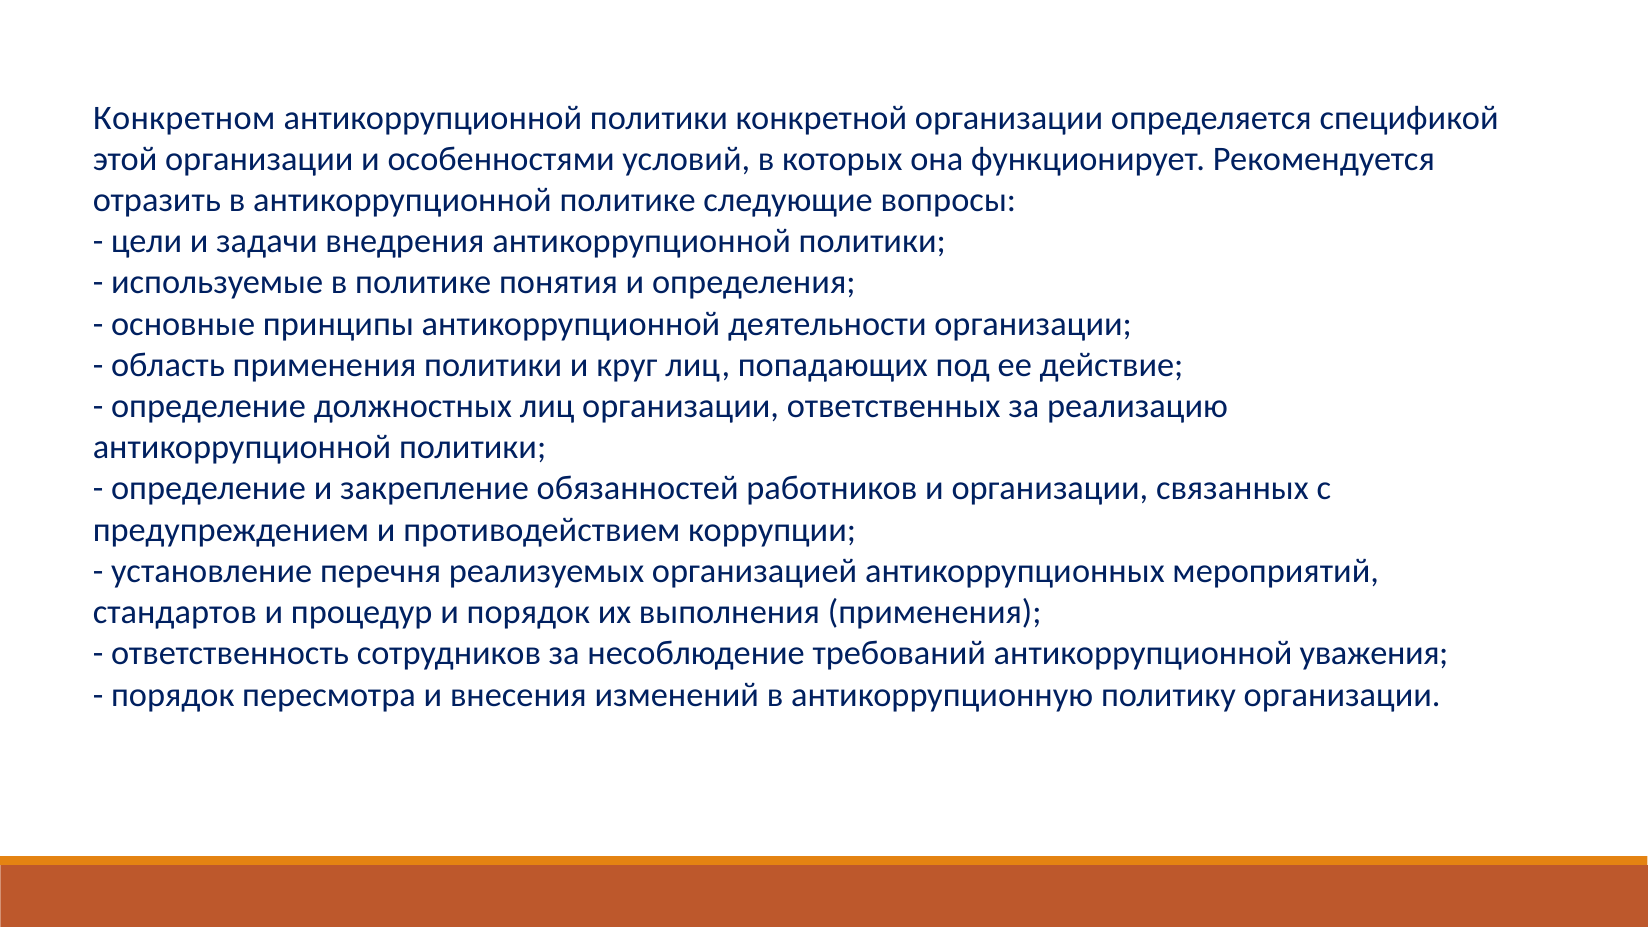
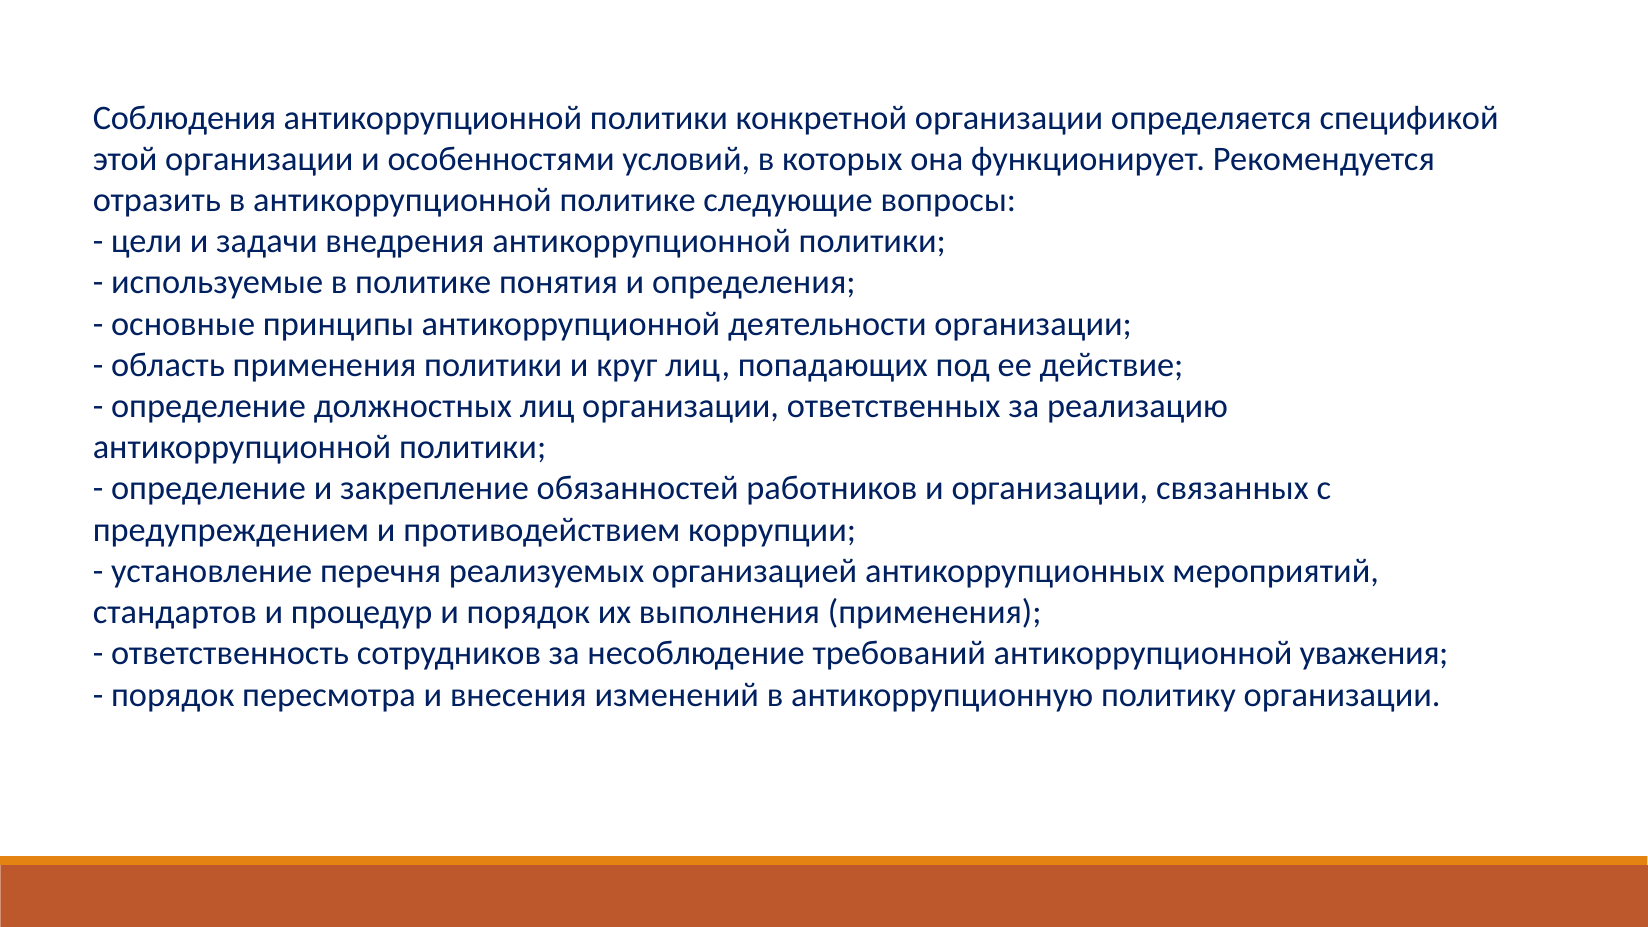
Конкретном: Конкретном -> Соблюдения (185, 118)
